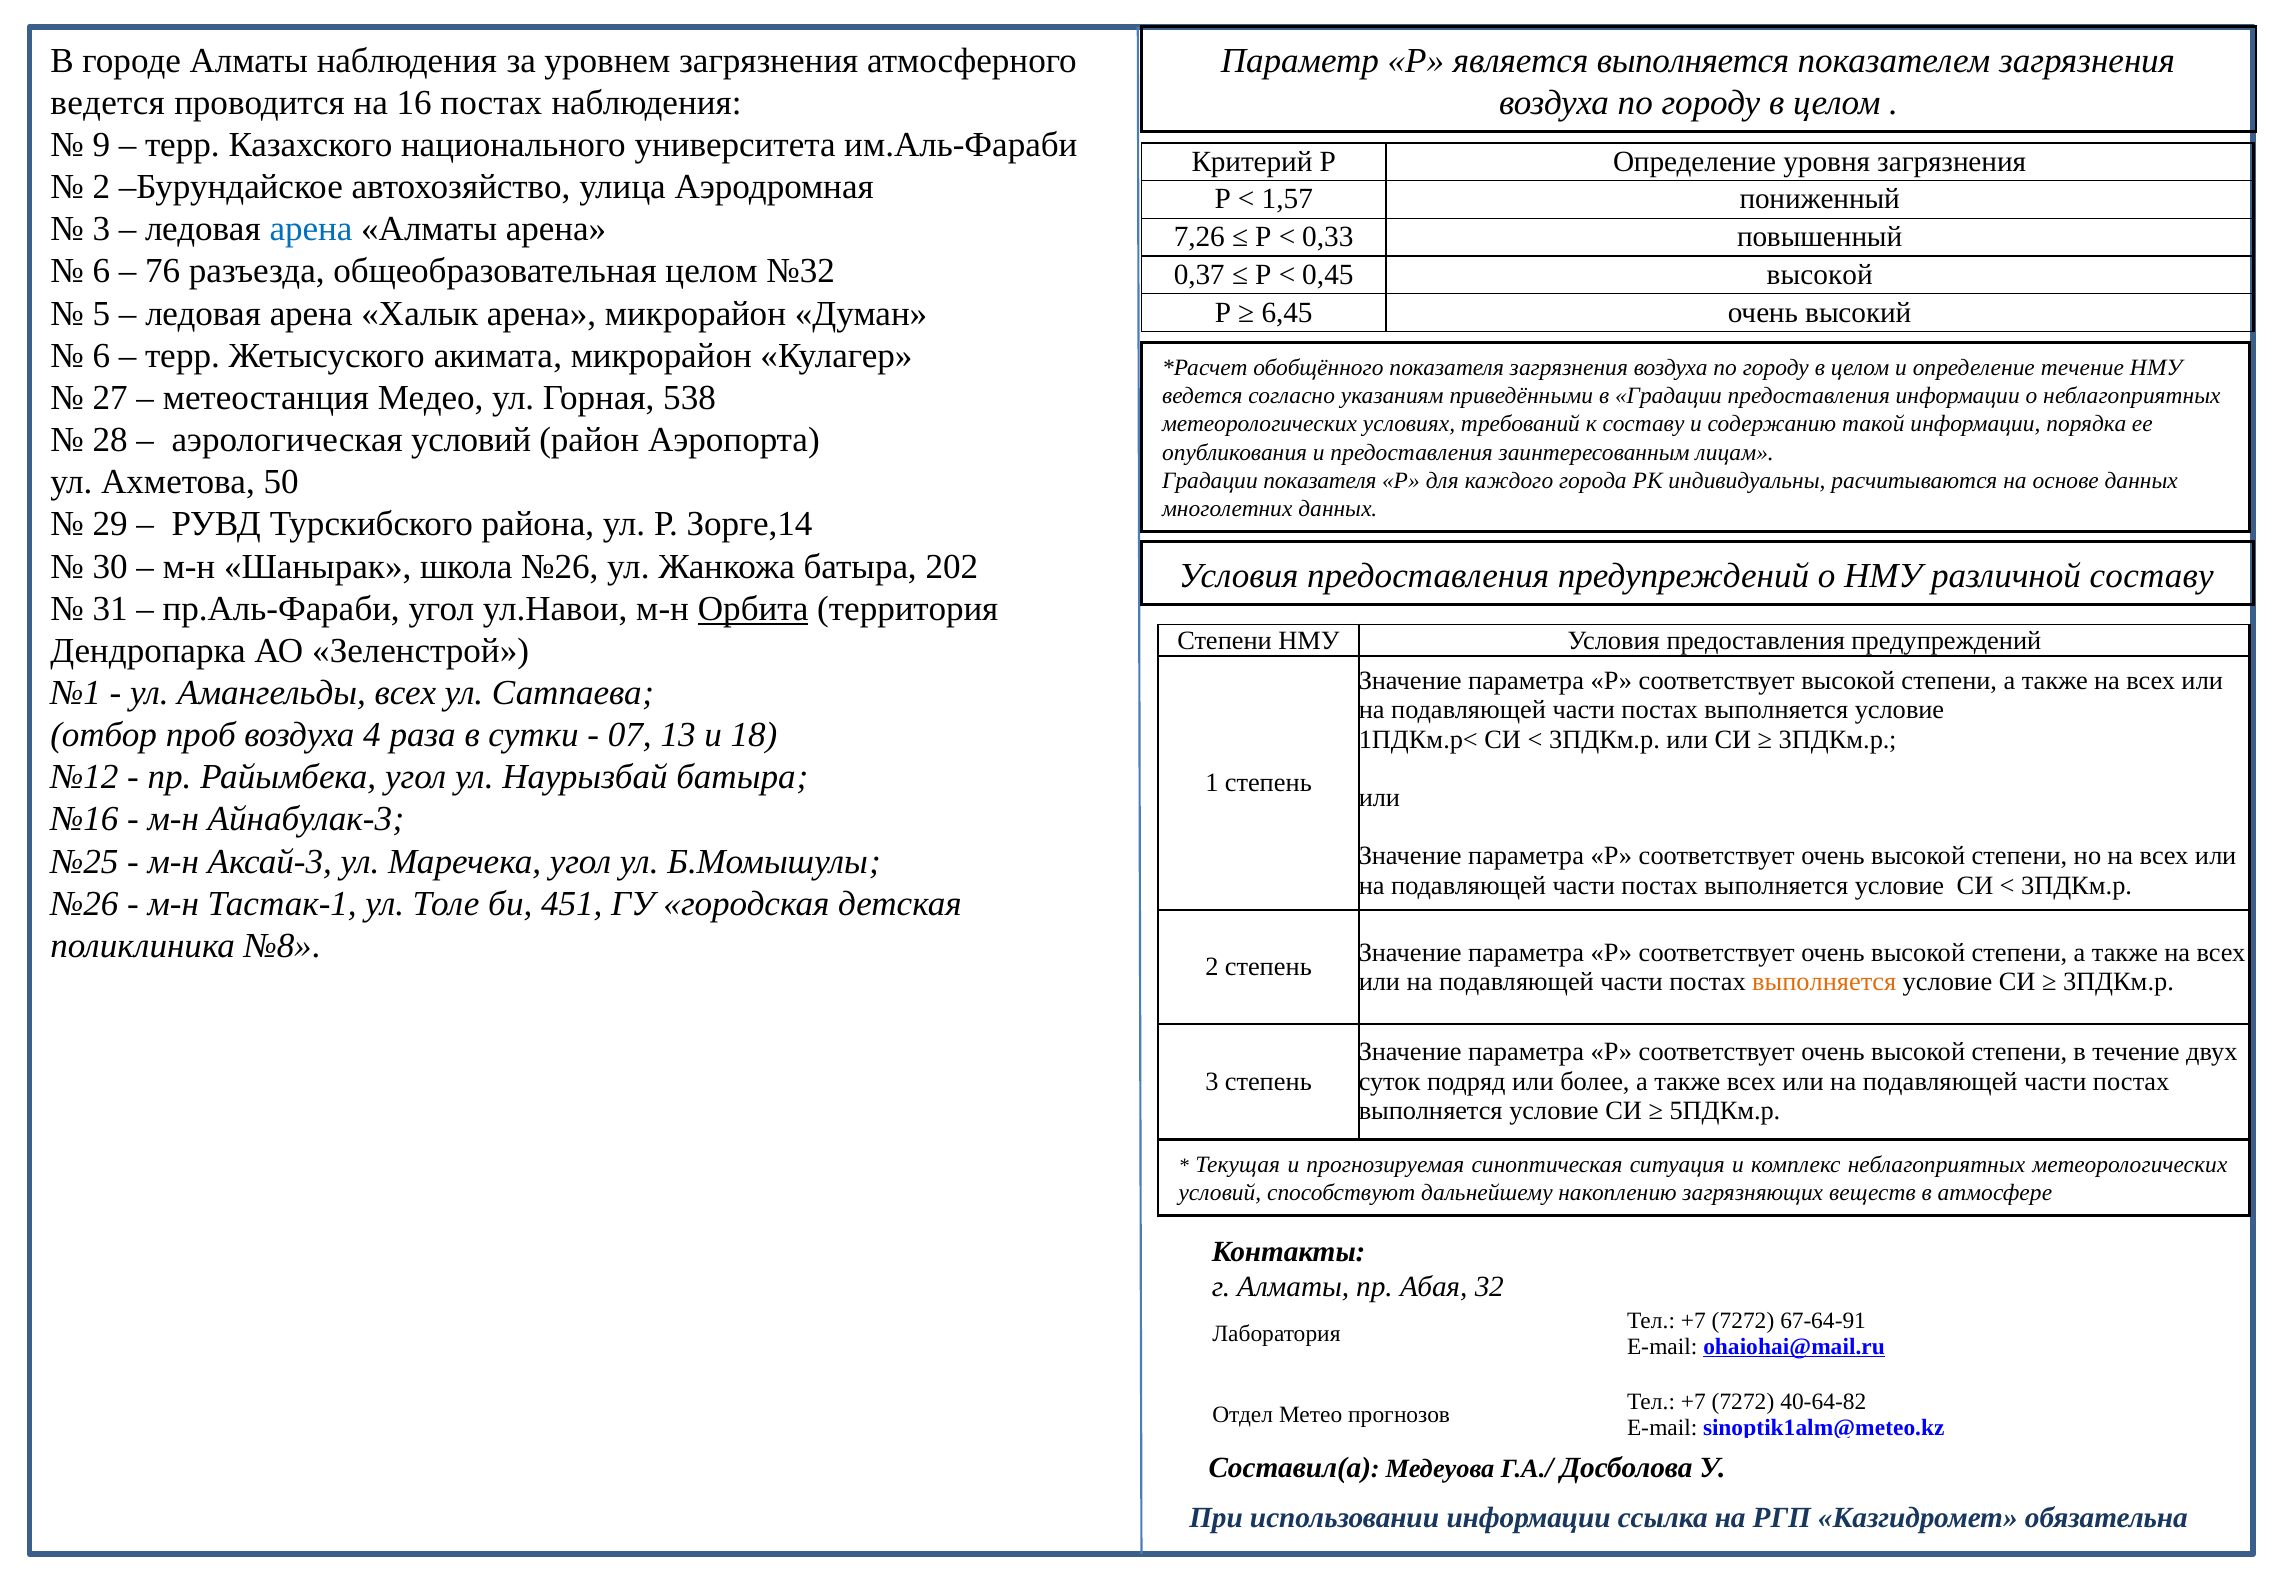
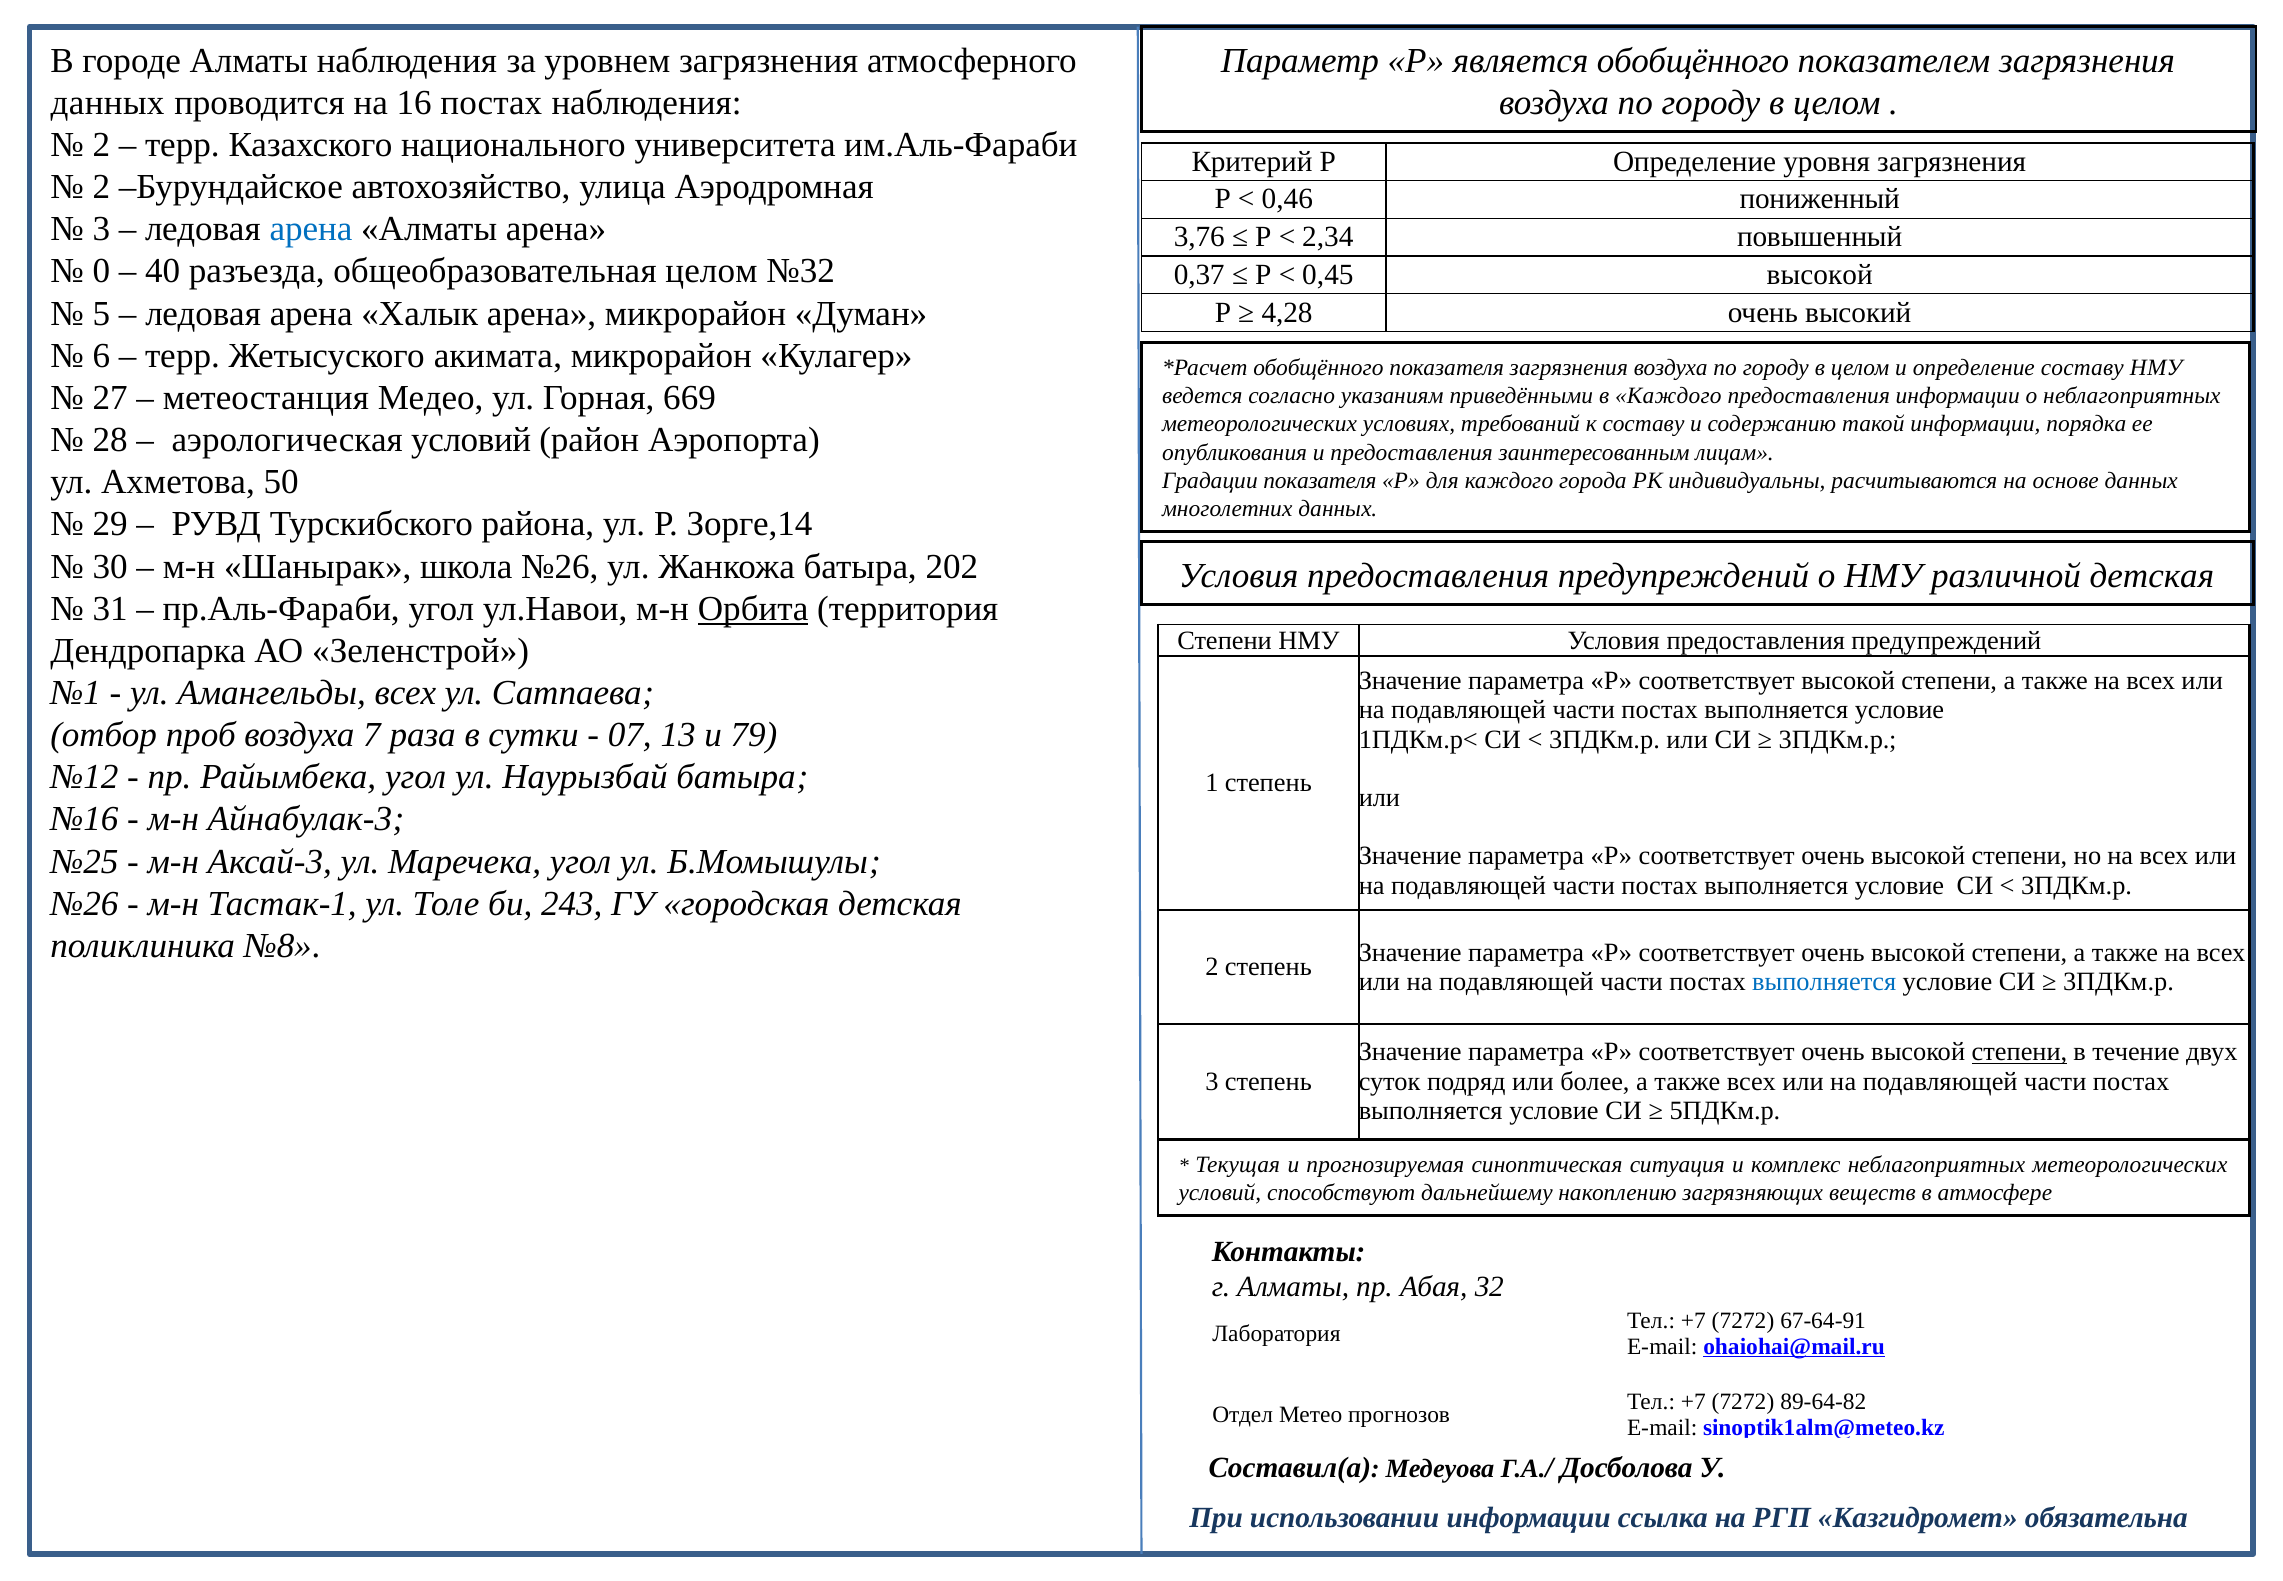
является выполняется: выполняется -> обобщённого (1693, 61)
ведется: ведется -> данных (108, 103)
9: 9 -> 2 (101, 145)
1,57: 1,57 -> 0,46 (1287, 199)
7,26: 7,26 -> 3,76 (1199, 237)
0,33: 0,33 -> 2,34 (1328, 237)
6: 6 -> 0 (101, 271)
76: 76 -> 40 (163, 271)
6,45: 6,45 -> 4,28 (1287, 312)
определение течение: течение -> составу (2082, 368)
538: 538 -> 669 (690, 398)
в Градации: Градации -> Каждого (1668, 396)
различной составу: составу -> детская (2152, 575)
4: 4 -> 7 (372, 735)
18: 18 -> 79 (754, 735)
451: 451 -> 243 (572, 903)
выполняется colour: orange -> blue (1824, 982)
степени underline: none -> present (2020, 1052)
40-64-82: 40-64-82 -> 89-64-82 (1823, 1402)
